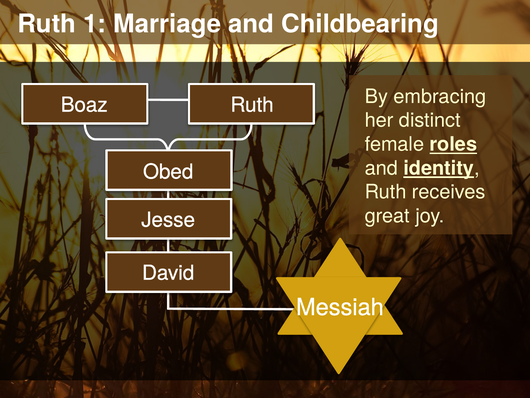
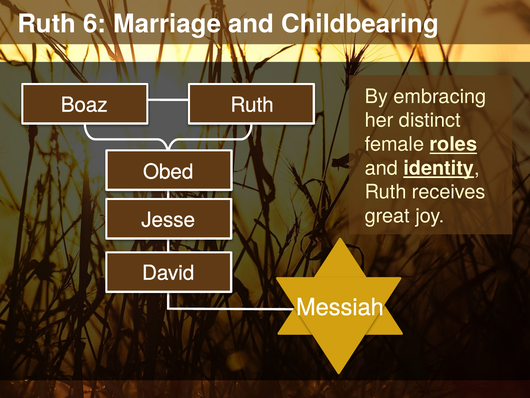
1: 1 -> 6 (95, 24)
